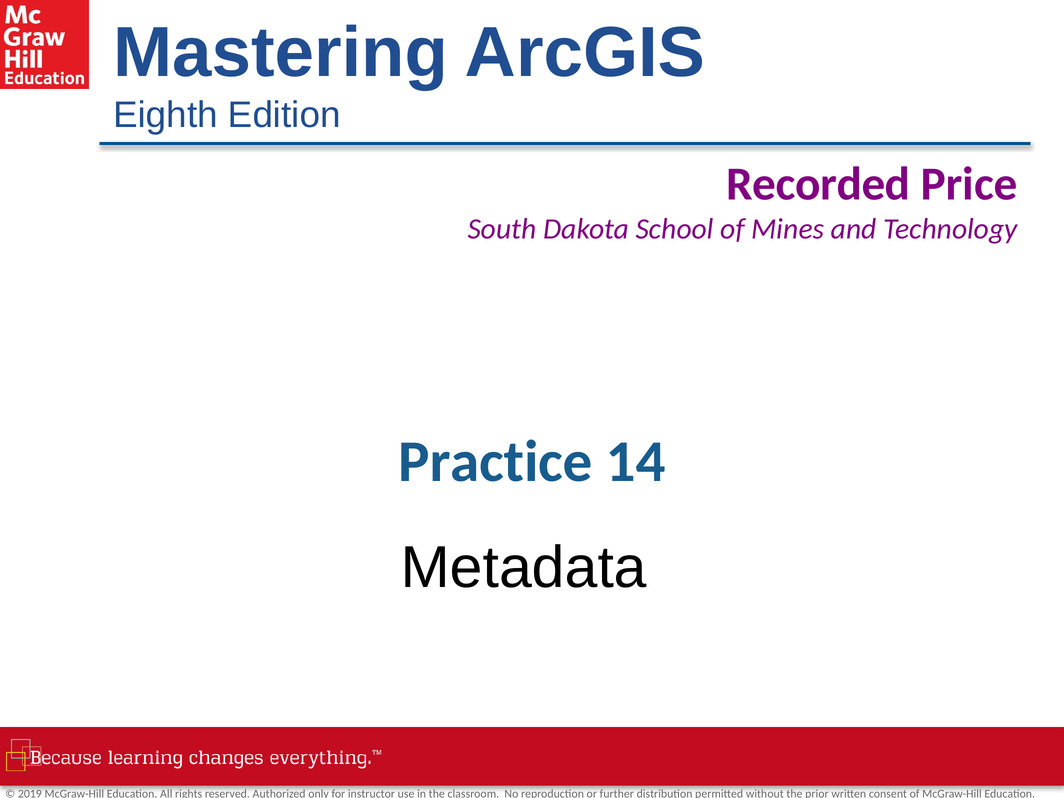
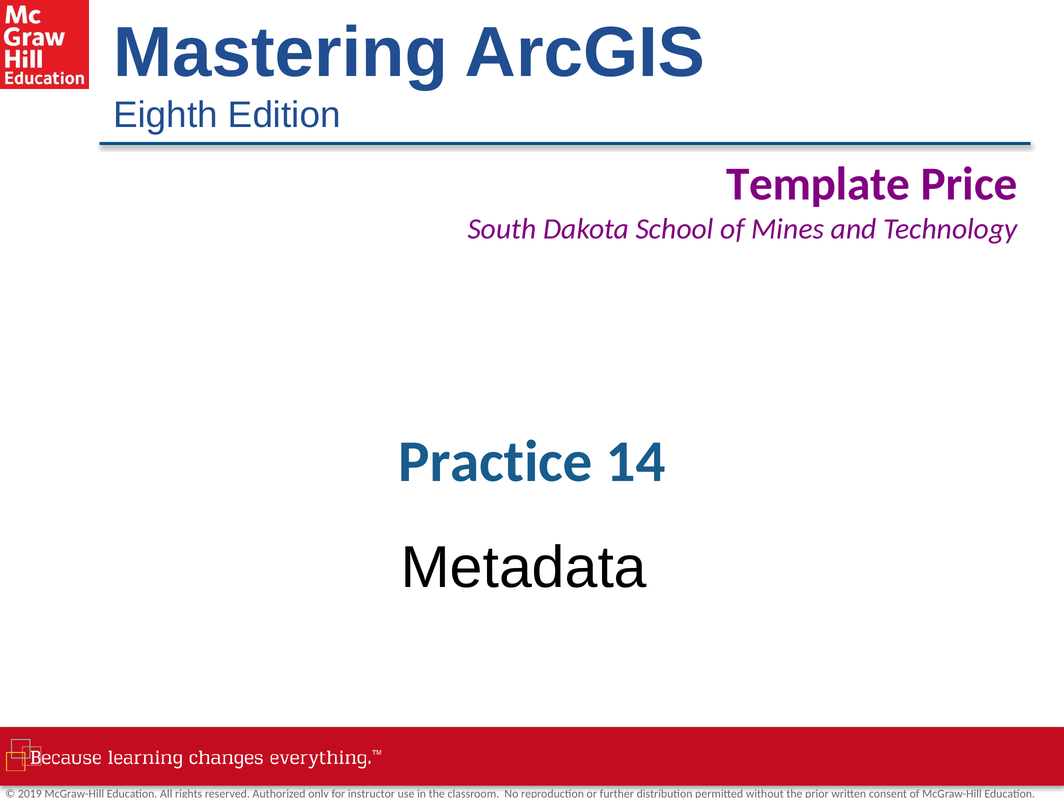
Recorded: Recorded -> Template (818, 184)
